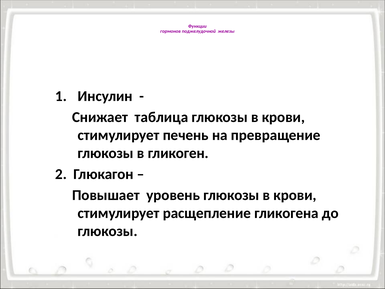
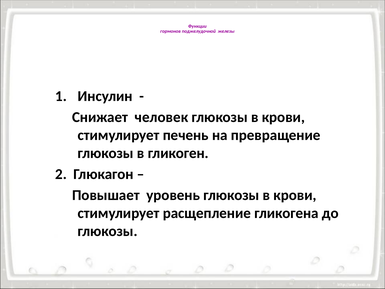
таблица: таблица -> человек (161, 117)
